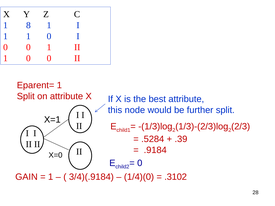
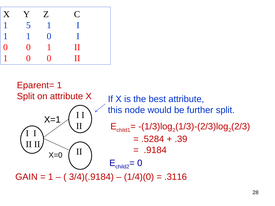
8: 8 -> 5 (28, 25)
.3102: .3102 -> .3116 (176, 177)
